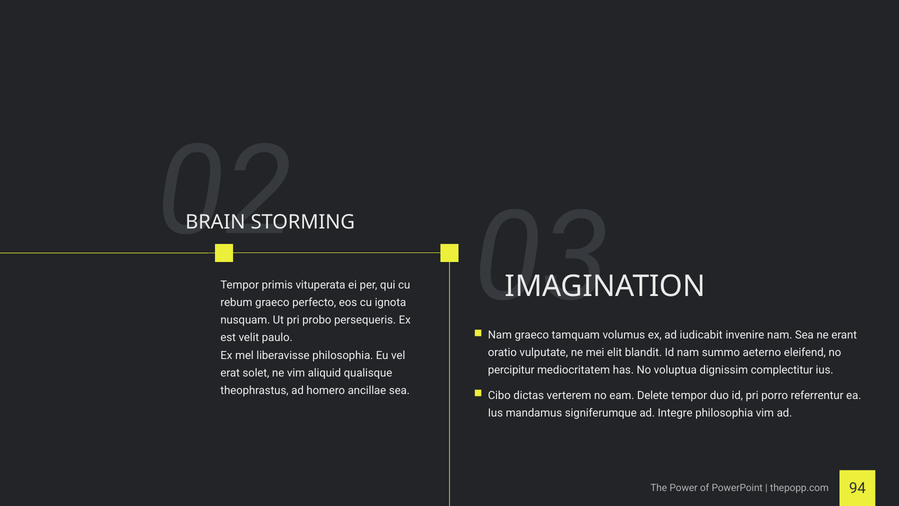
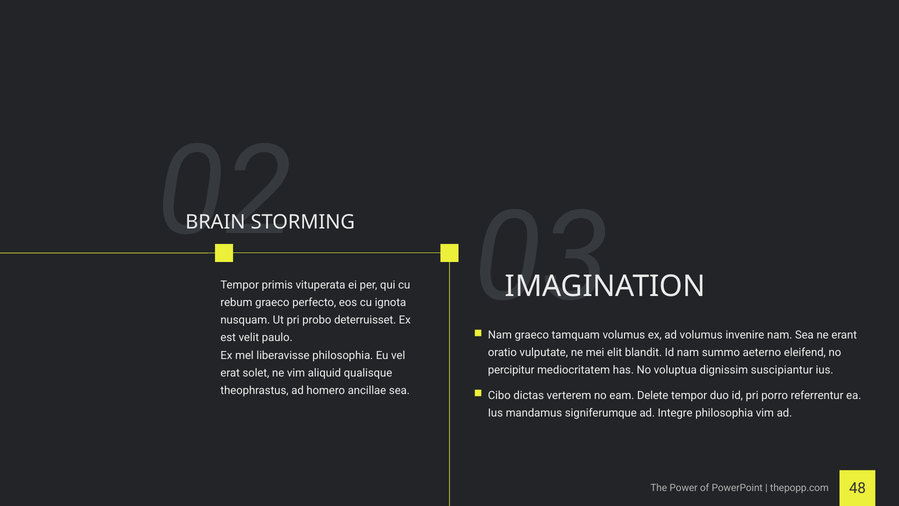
persequeris: persequeris -> deterruisset (365, 320)
ad iudicabit: iudicabit -> volumus (701, 335)
complectitur: complectitur -> suscipiantur (782, 370)
94: 94 -> 48 (857, 488)
